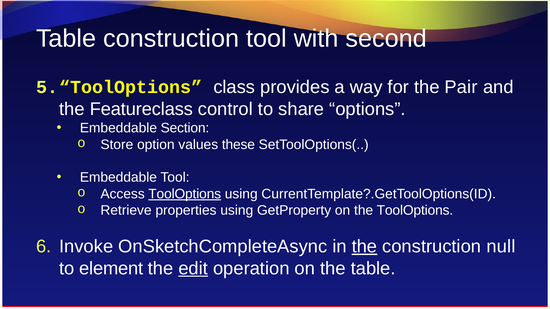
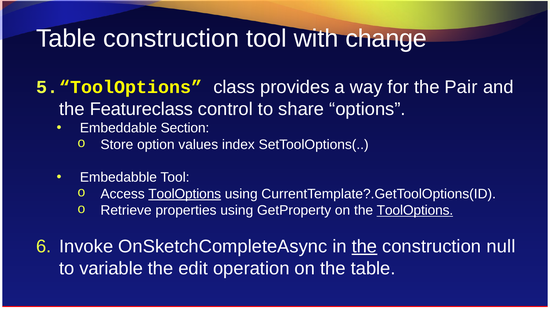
second: second -> change (386, 38)
these: these -> index (238, 145)
Embeddable: Embeddable -> Embedabble (118, 178)
ToolOptions underline: none -> present (415, 211)
element: element -> variable (111, 269)
edit underline: present -> none (193, 269)
